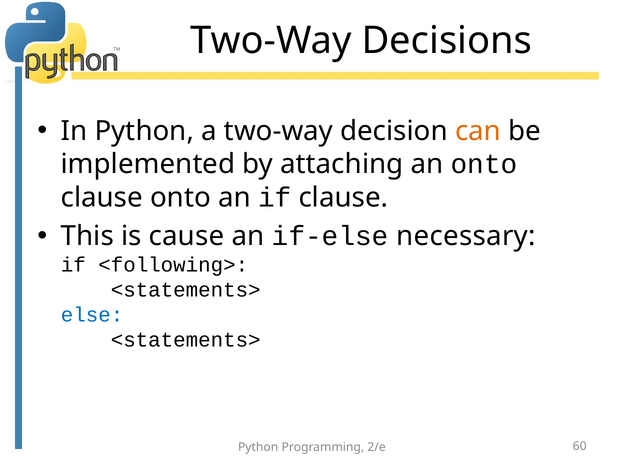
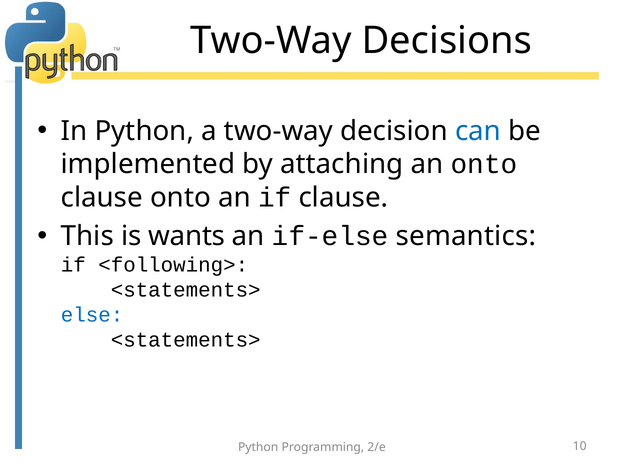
can colour: orange -> blue (478, 131)
cause: cause -> wants (187, 236)
necessary: necessary -> semantics (466, 236)
60: 60 -> 10 (580, 446)
